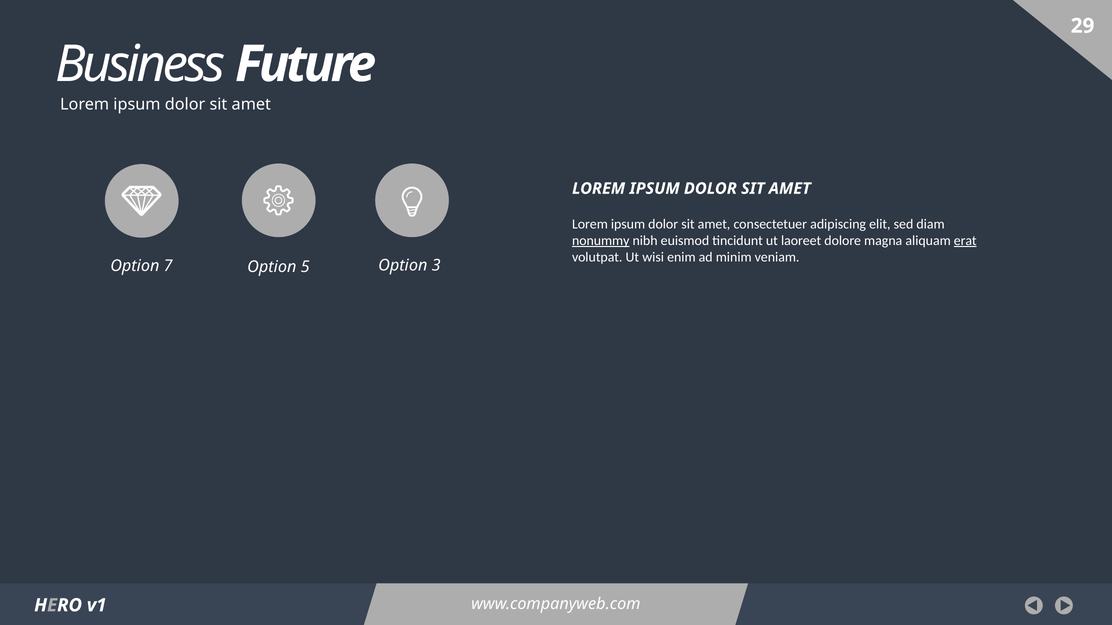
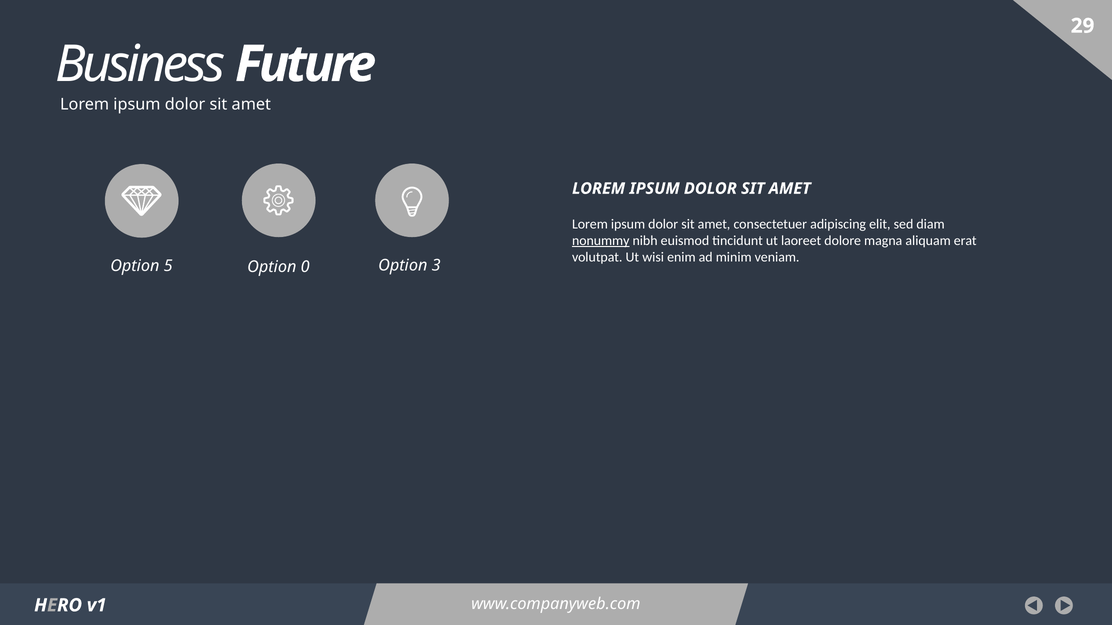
erat underline: present -> none (965, 241)
7: 7 -> 5 (168, 266)
5: 5 -> 0 (305, 267)
